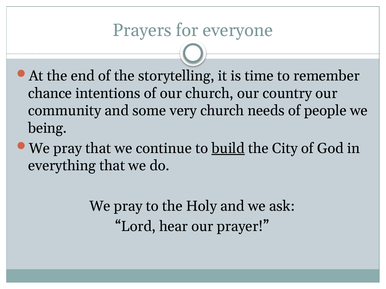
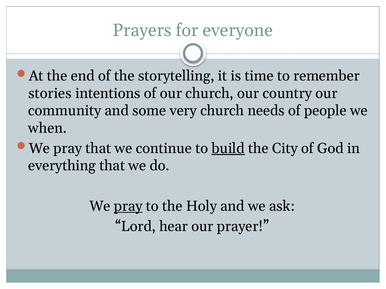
chance: chance -> stories (50, 93)
being: being -> when (47, 128)
pray underline: none -> present (128, 206)
